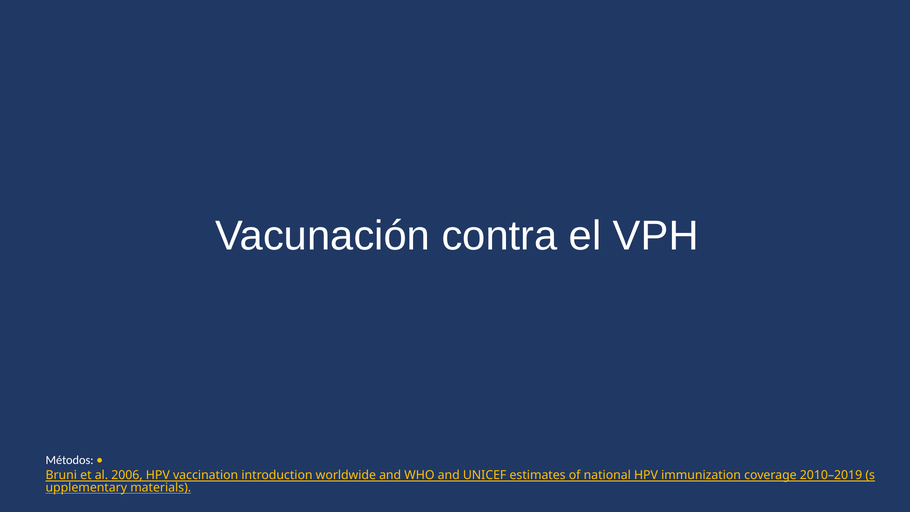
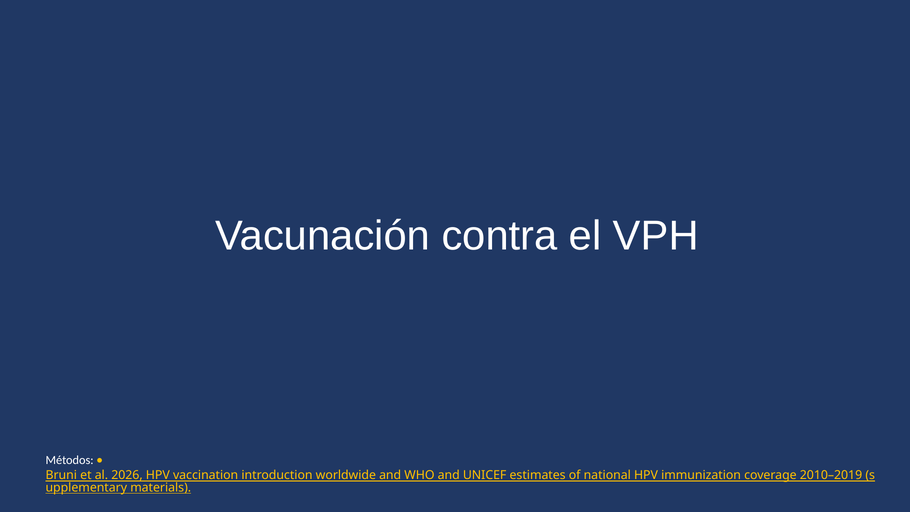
2006: 2006 -> 2026 (127, 475)
